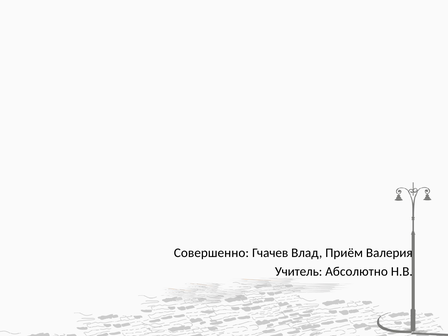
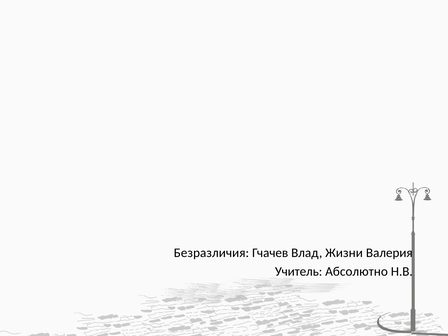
Совершенно: Совершенно -> Безразличия (211, 253)
Приём: Приём -> Жизни (344, 253)
